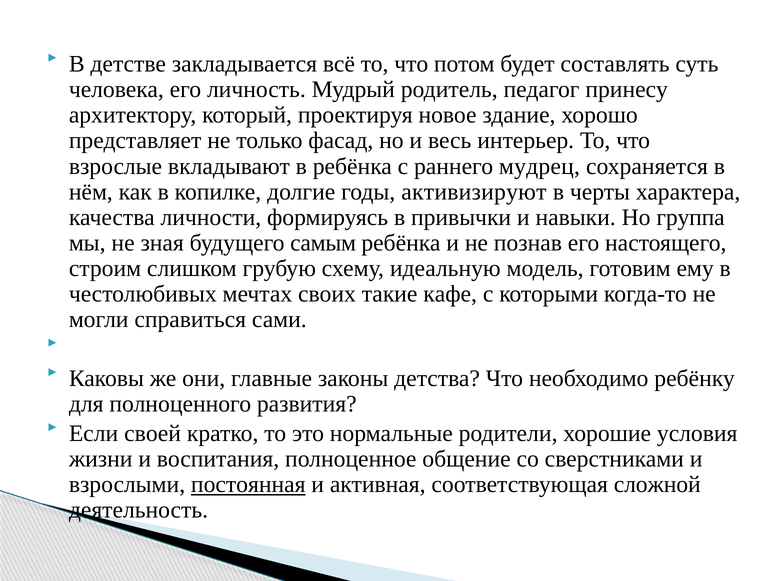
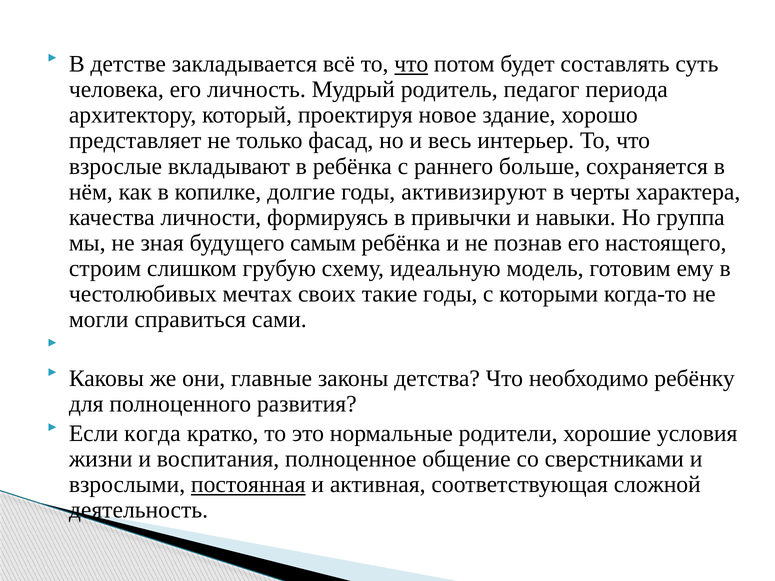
что underline: none -> present (411, 64)
принесу: принесу -> периода (627, 90)
мудрец: мудрец -> больше (540, 166)
такие кафе: кафе -> годы (450, 294)
своей: своей -> когда (152, 434)
